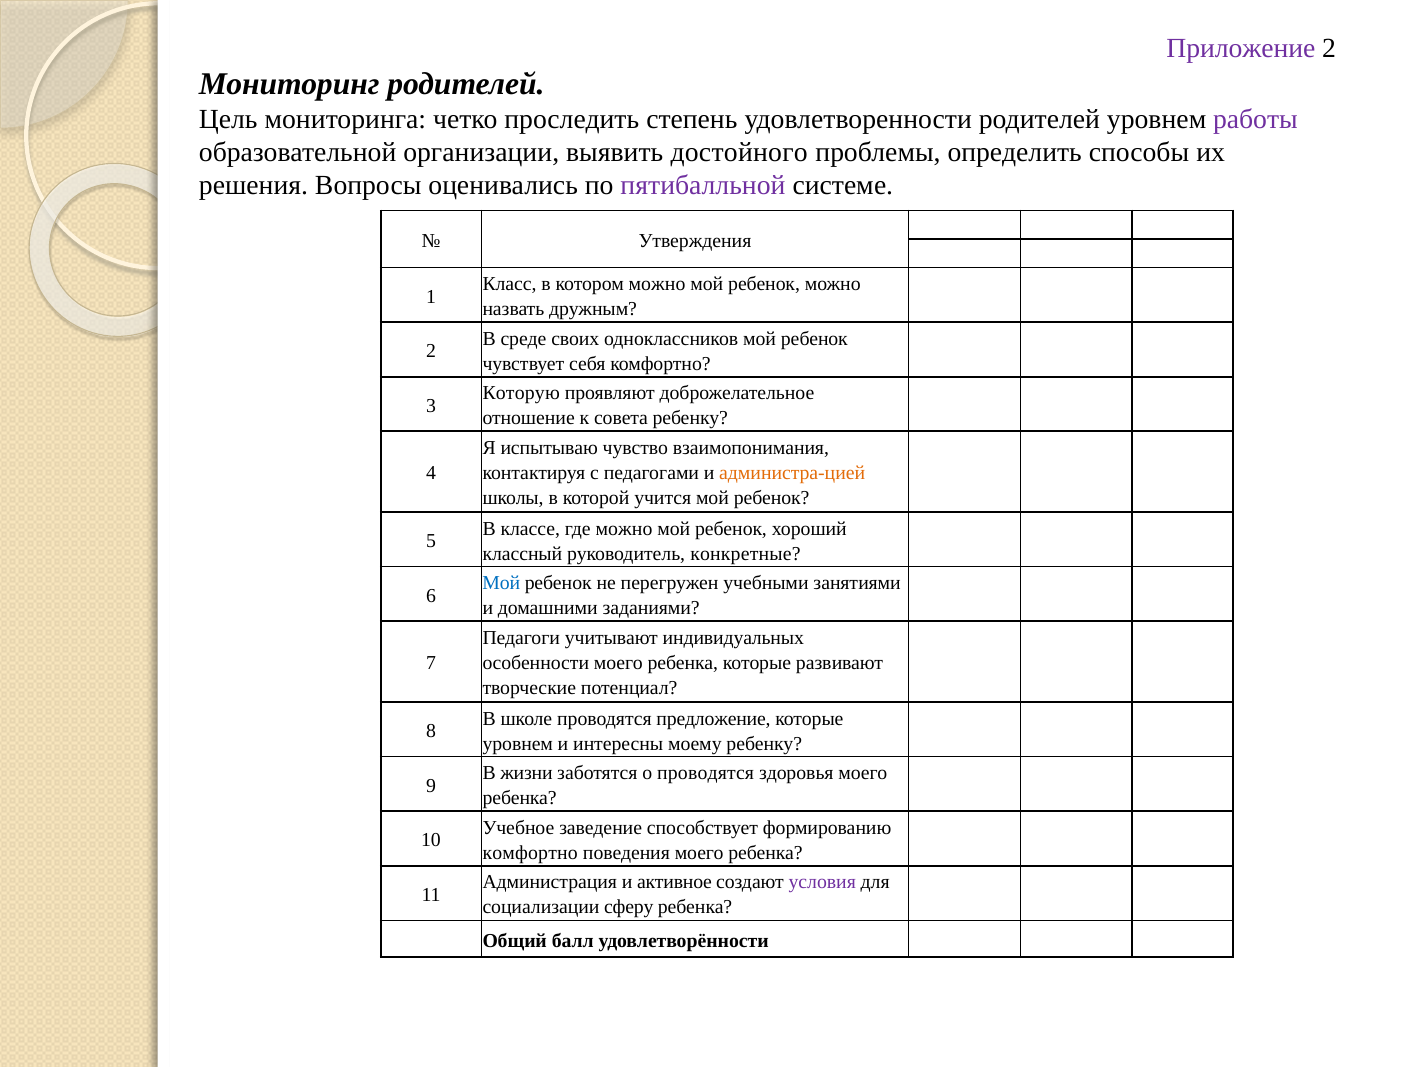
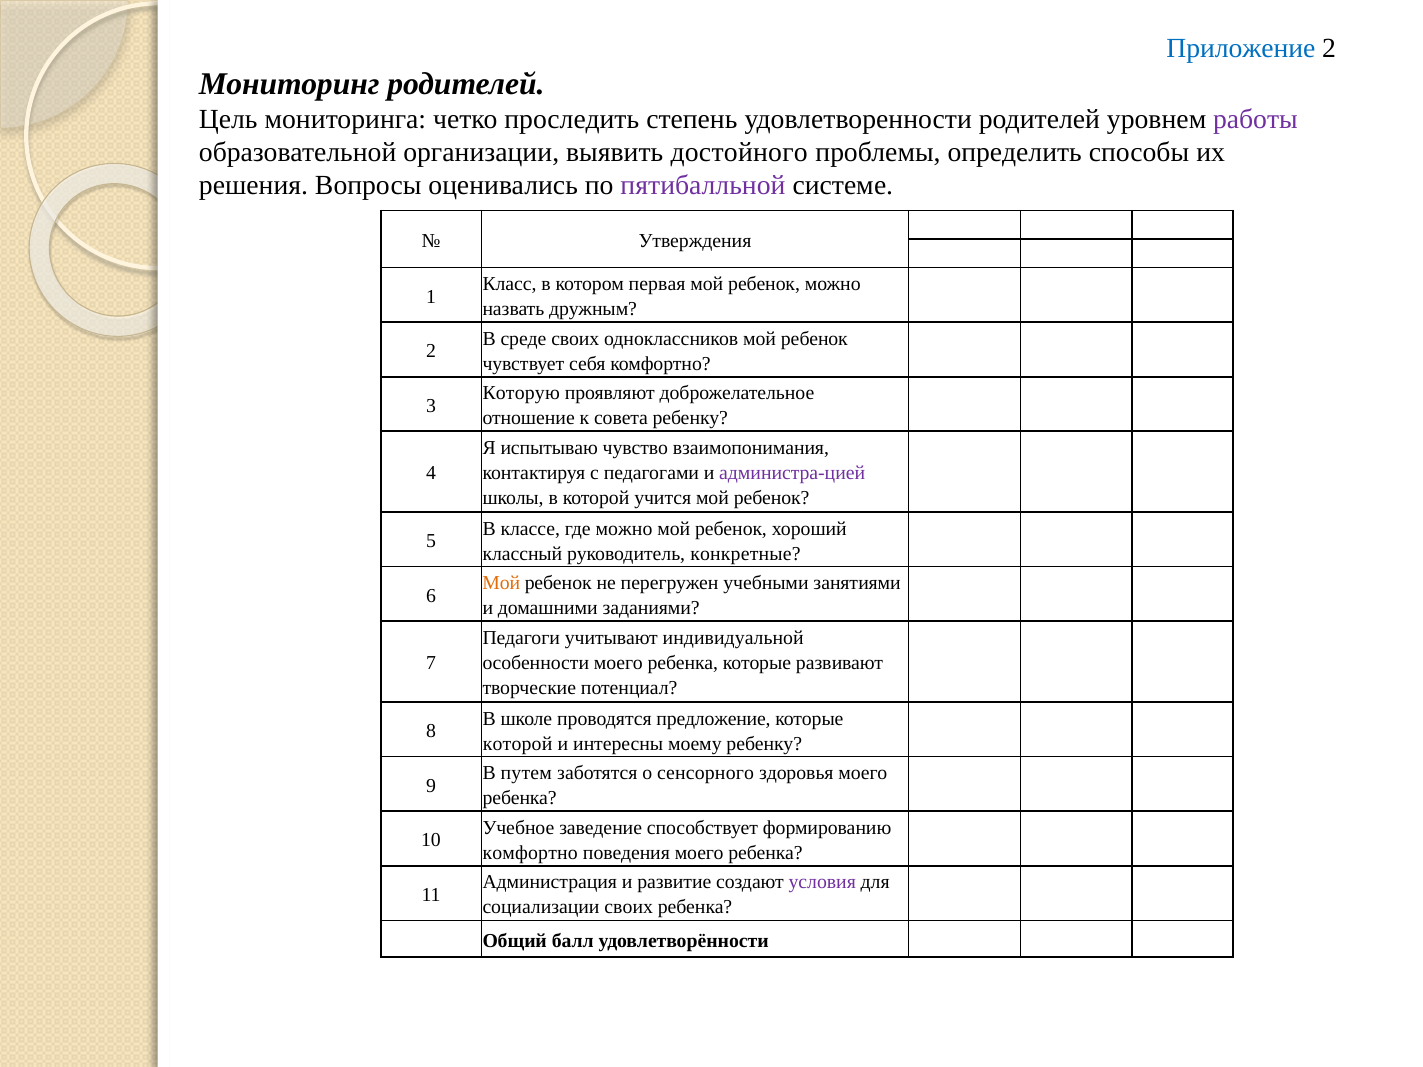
Приложение colour: purple -> blue (1241, 48)
котором можно: можно -> первая (657, 284)
администра-цией colour: orange -> purple (792, 473)
Мой colour: blue -> orange (501, 583)
индивидуальных: индивидуальных -> индивидуальной (733, 638)
уровнем: уровнем -> которой (518, 744)
жизни: жизни -> путем (526, 773)
о проводятся: проводятся -> сенсорного (706, 773)
активное: активное -> развитие (674, 883)
социализации сферу: сферу -> своих (629, 908)
